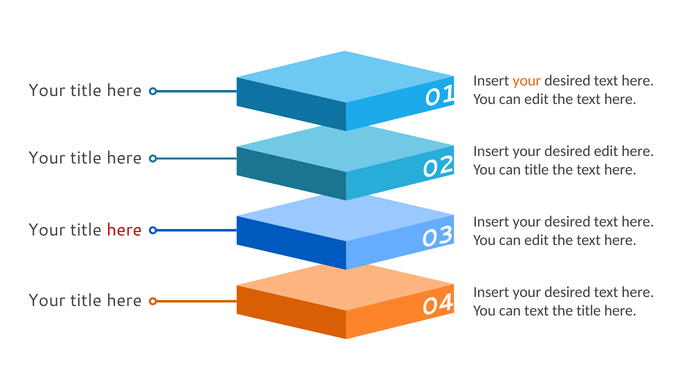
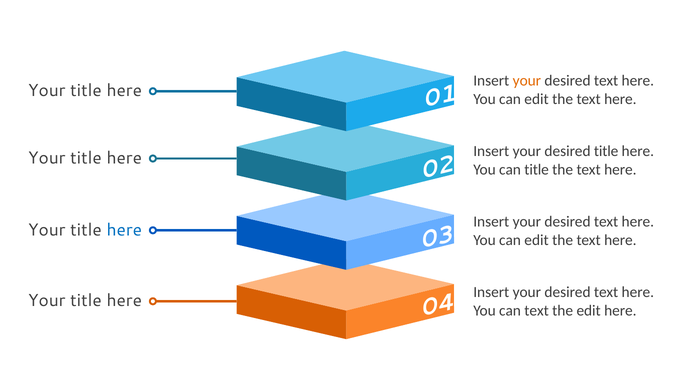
desired edit: edit -> title (606, 151)
here colour: red -> blue (124, 230)
the title: title -> edit (589, 310)
